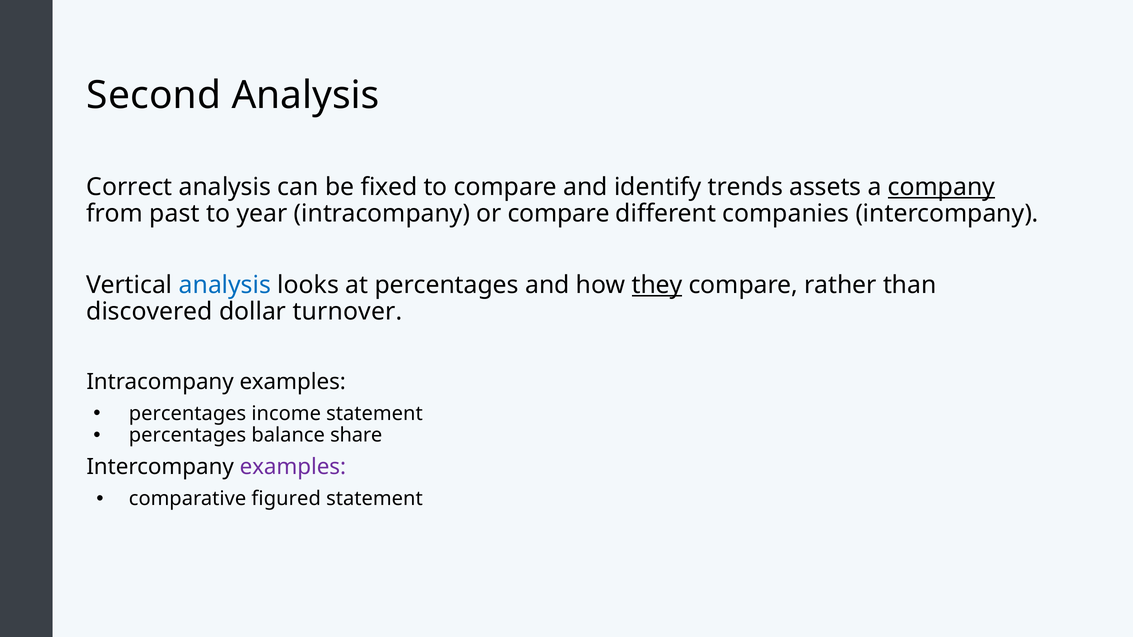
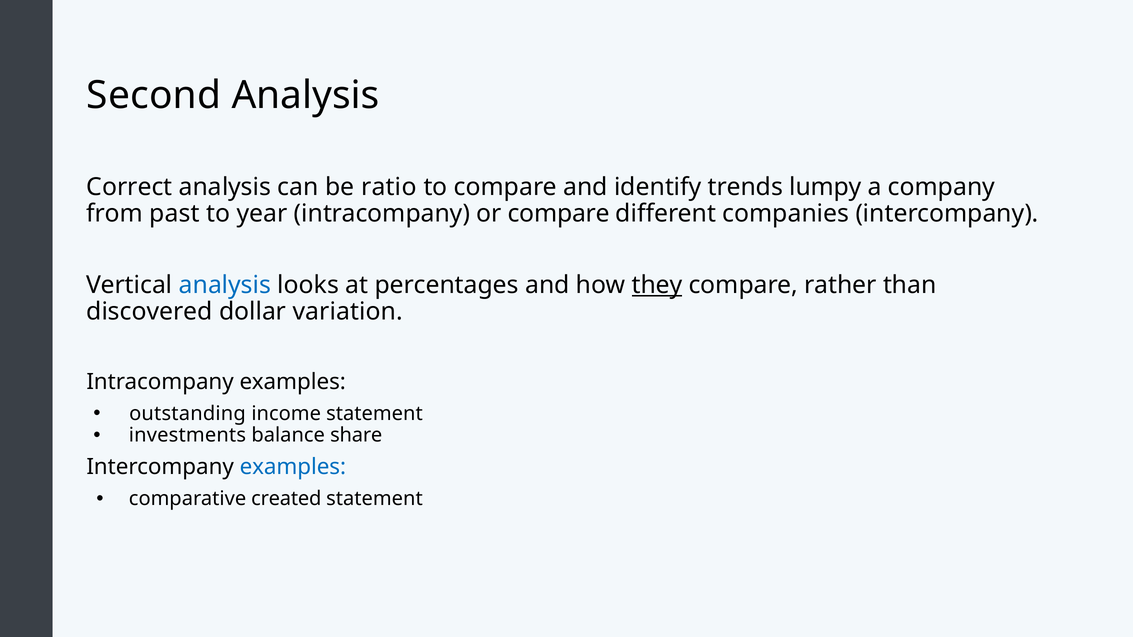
fixed: fixed -> ratio (389, 187)
assets: assets -> lumpy (825, 187)
company underline: present -> none (941, 187)
turnover: turnover -> variation (348, 312)
percentages: percentages -> outstanding (187, 414)
percentages: percentages -> investments (187, 435)
examples colour: purple -> blue (293, 467)
figured: figured -> created (286, 499)
